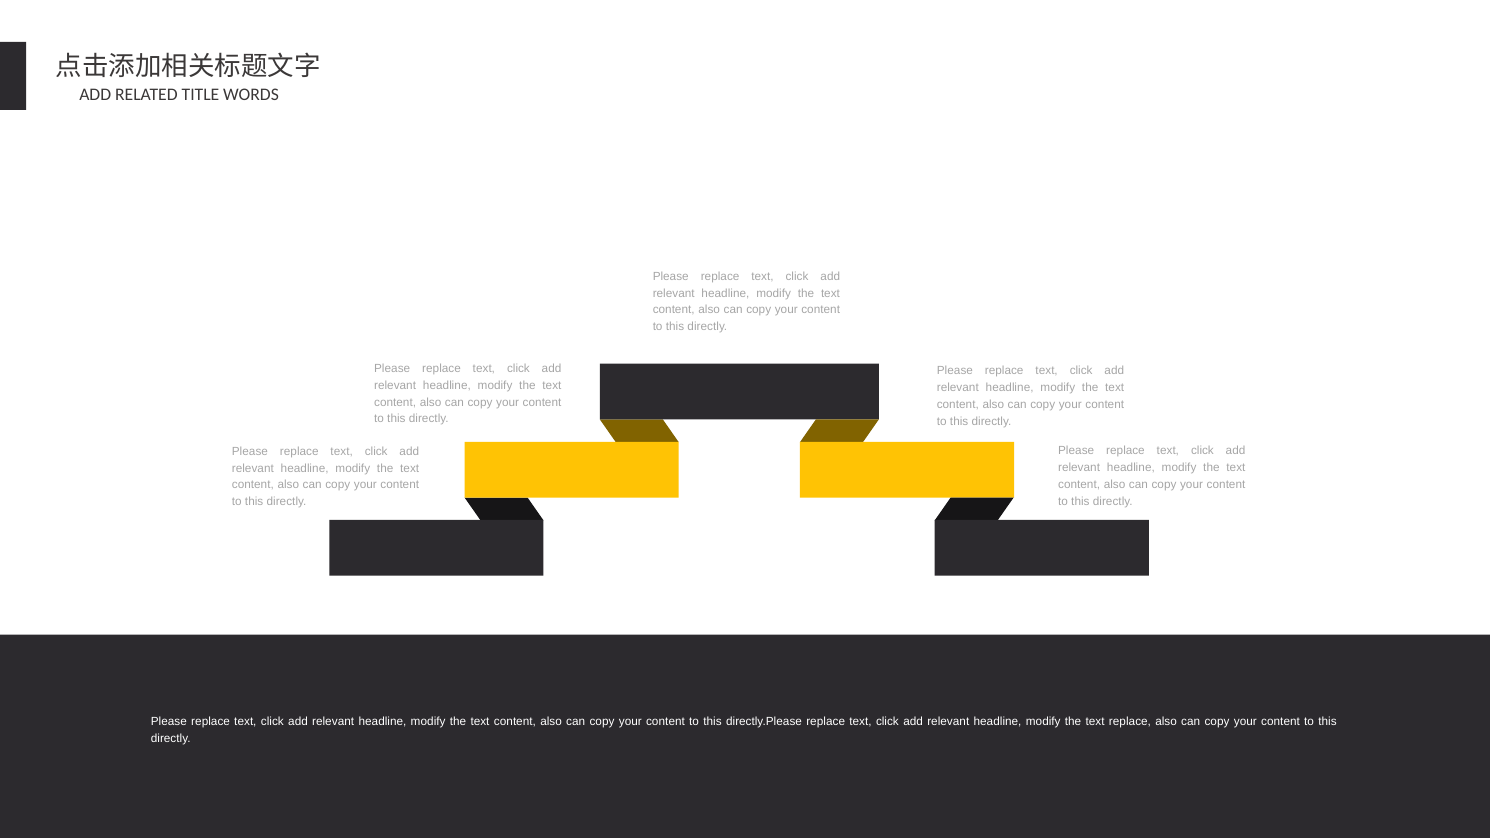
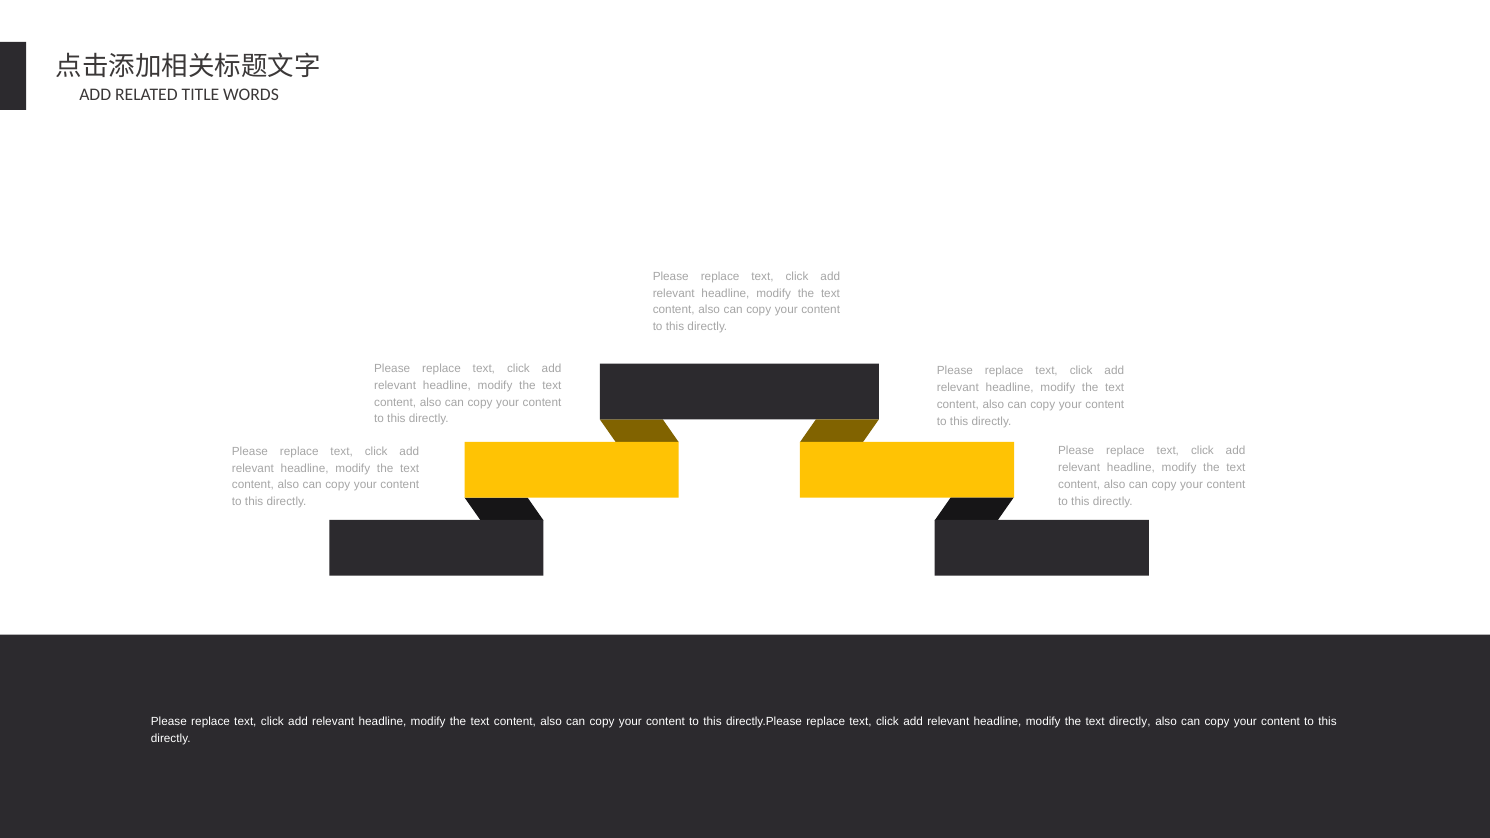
text replace: replace -> directly (1130, 721)
